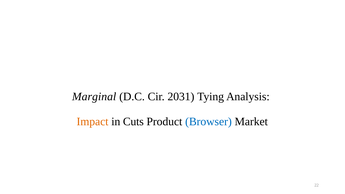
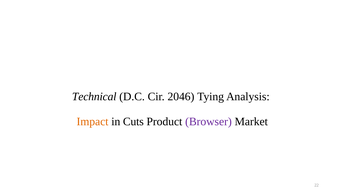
Marginal: Marginal -> Technical (94, 97)
2031: 2031 -> 2046 (181, 97)
Browser colour: blue -> purple (208, 122)
